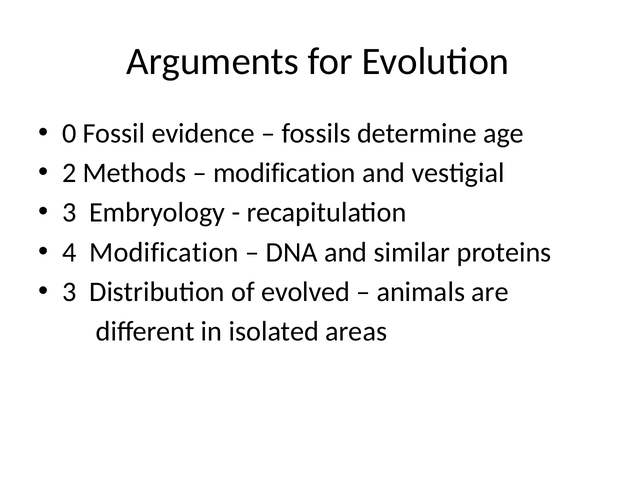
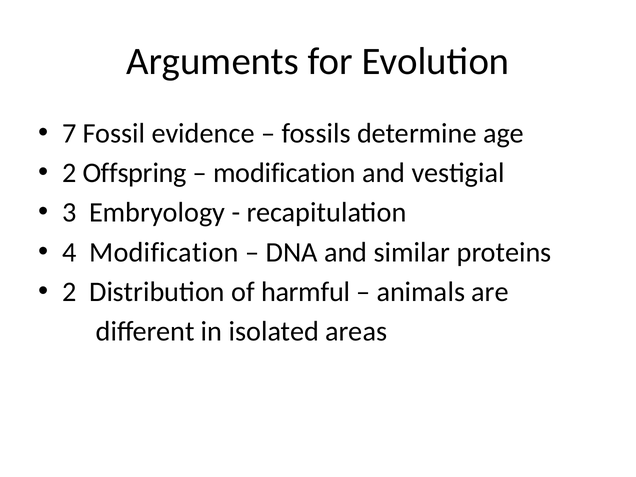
0: 0 -> 7 (69, 133)
Methods: Methods -> Offspring (135, 173)
3: 3 -> 2 (69, 292)
evolved: evolved -> harmful (306, 292)
